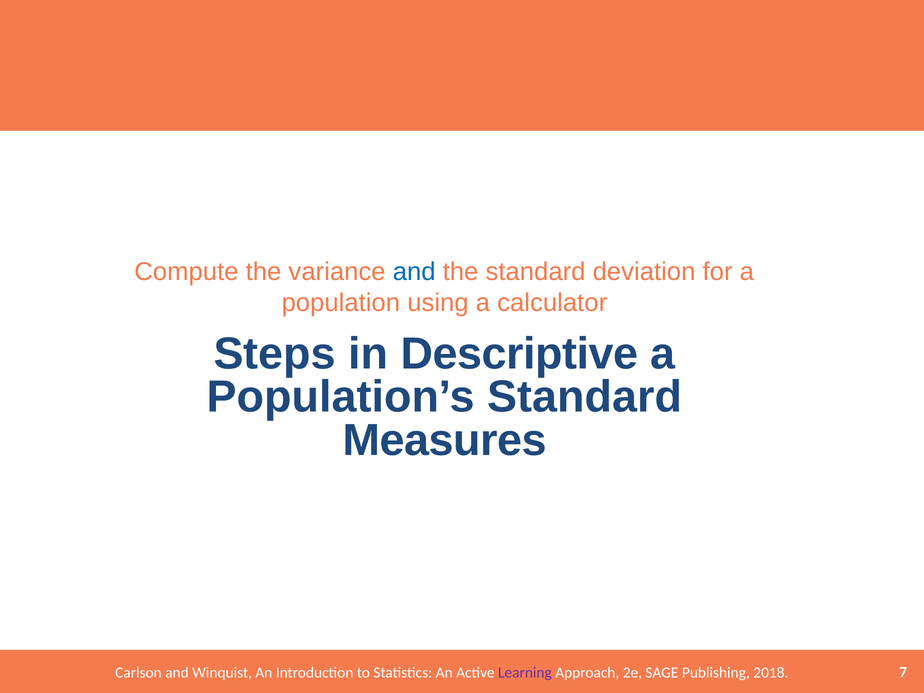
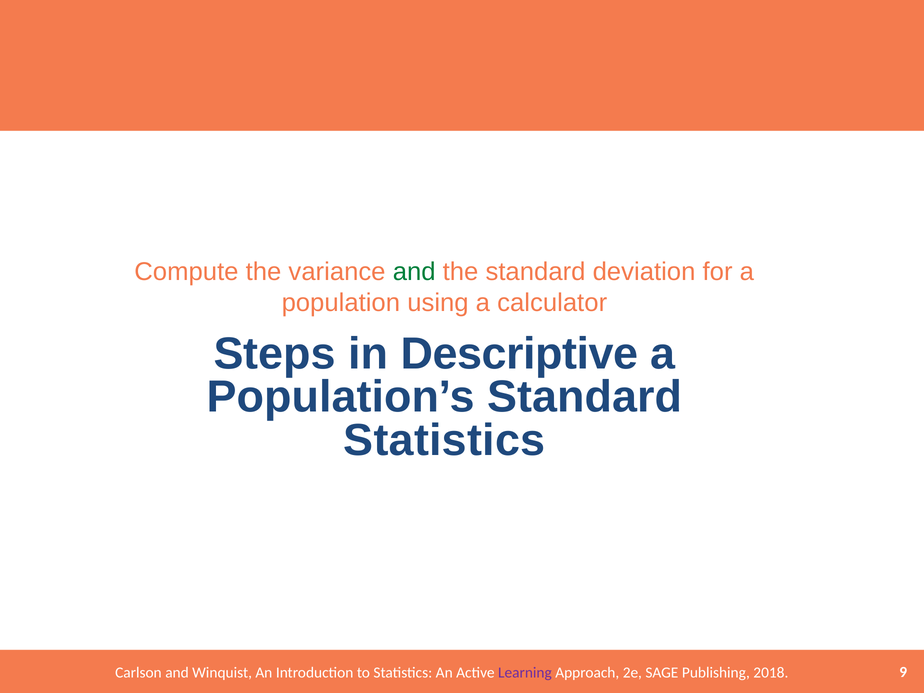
and colour: blue -> green (414, 272)
Measures: Measures -> Statistics (444, 440)
7: 7 -> 9 (903, 672)
